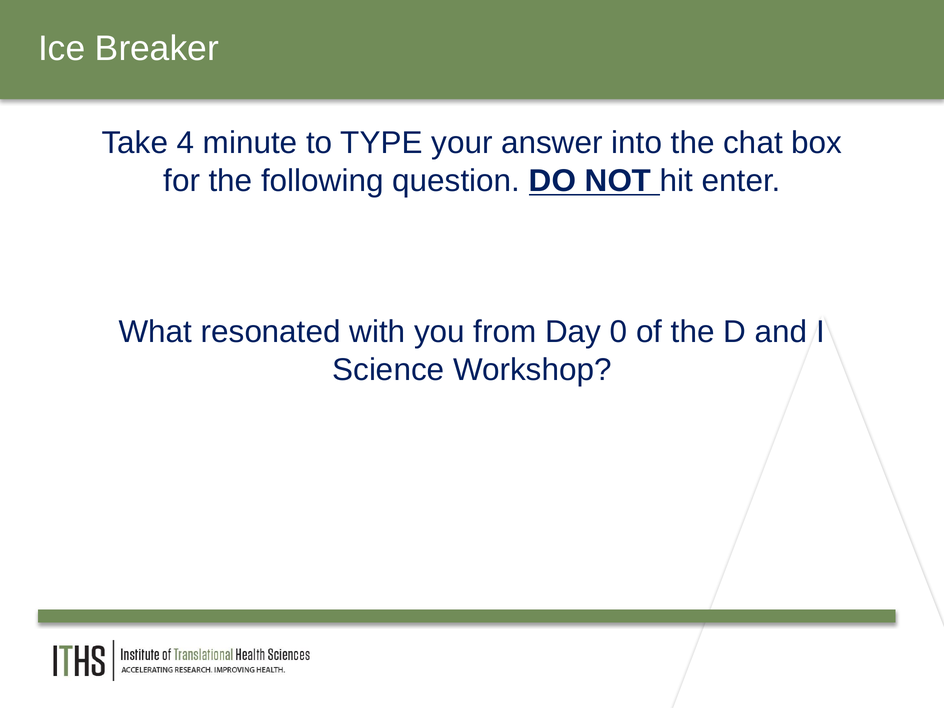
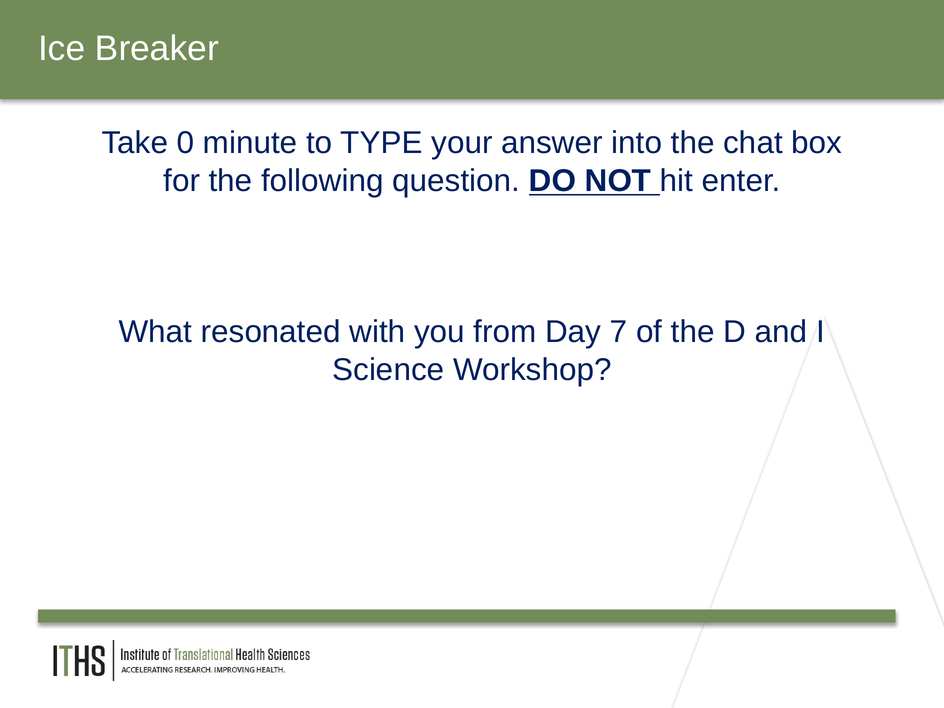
Take 4: 4 -> 0 (186, 143)
0: 0 -> 7 (619, 332)
